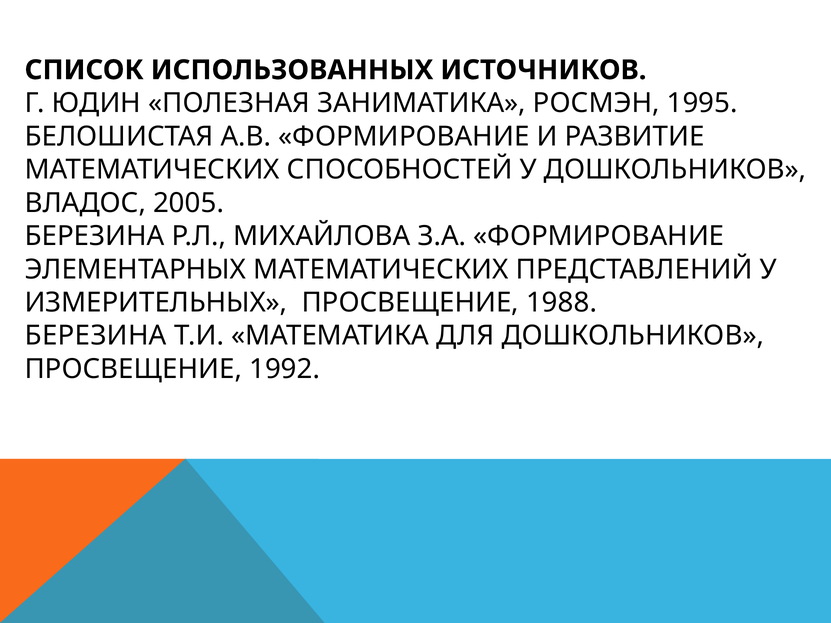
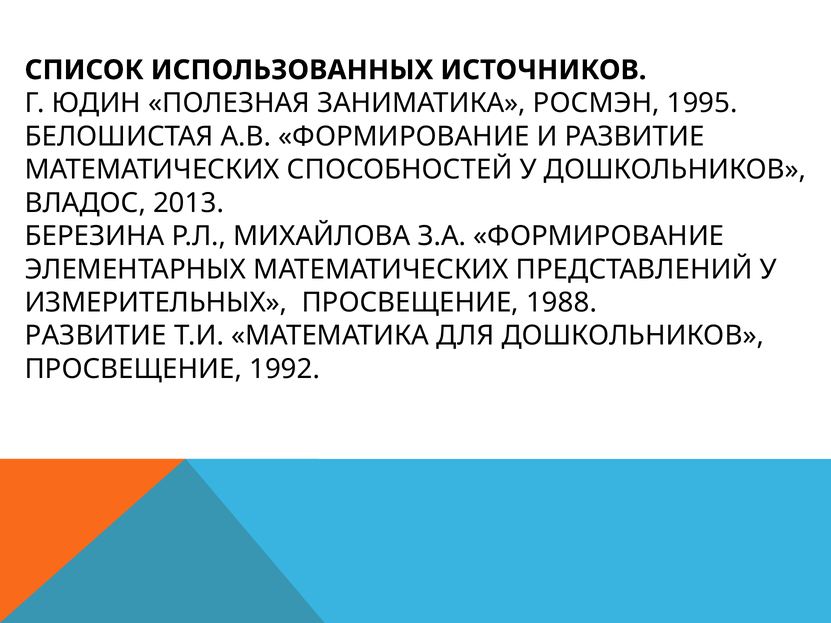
2005: 2005 -> 2013 (189, 203)
БЕРЕЗИНА: БЕРЕЗИНА -> РАЗВИТИЕ (96, 336)
